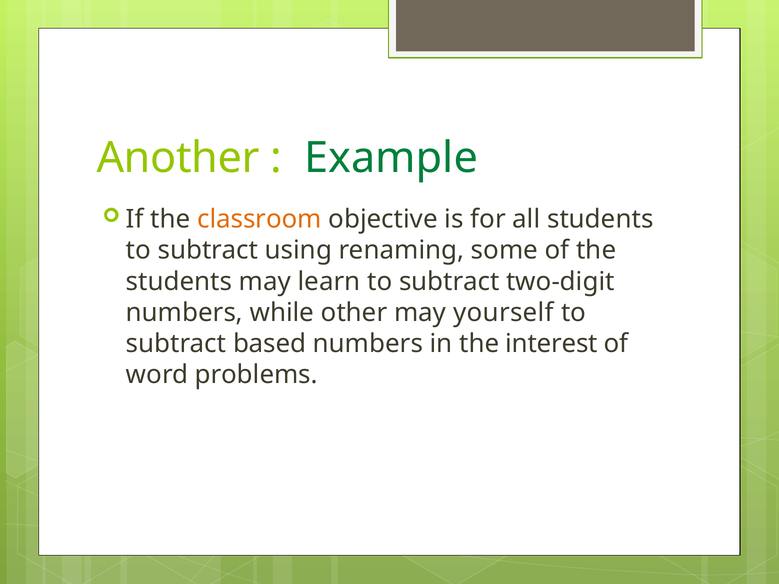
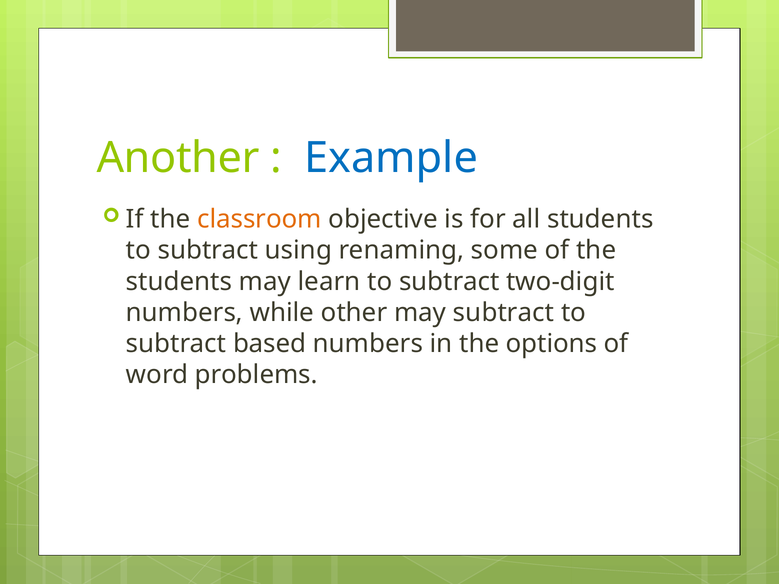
Example colour: green -> blue (391, 158)
may yourself: yourself -> subtract (504, 313)
interest: interest -> options (551, 344)
